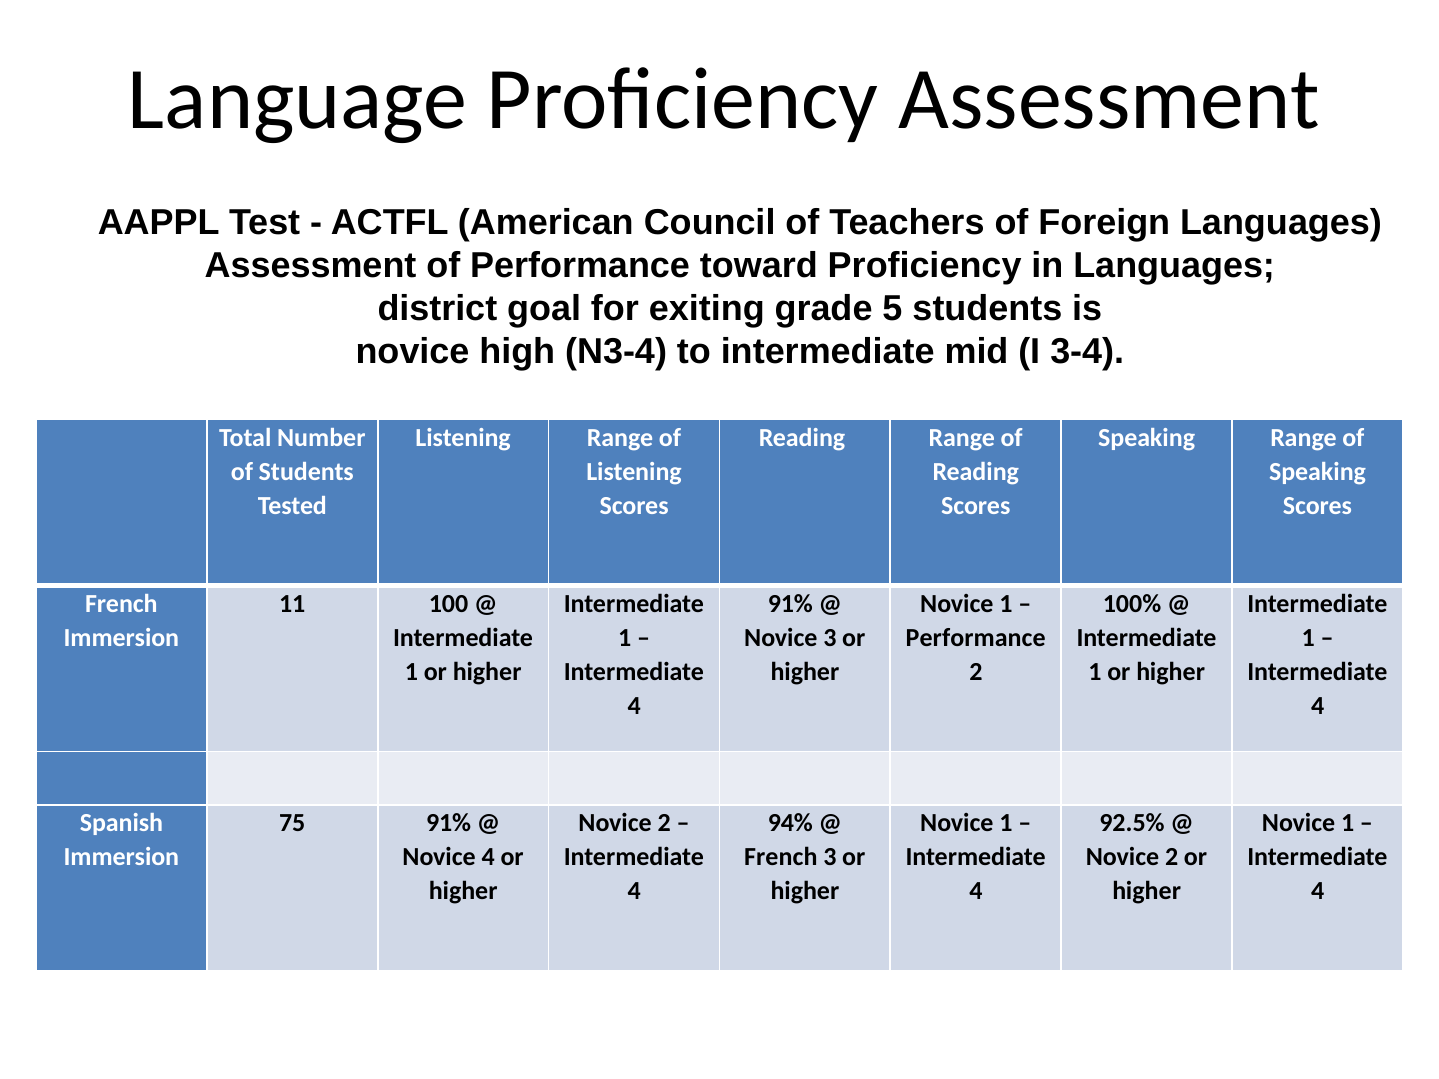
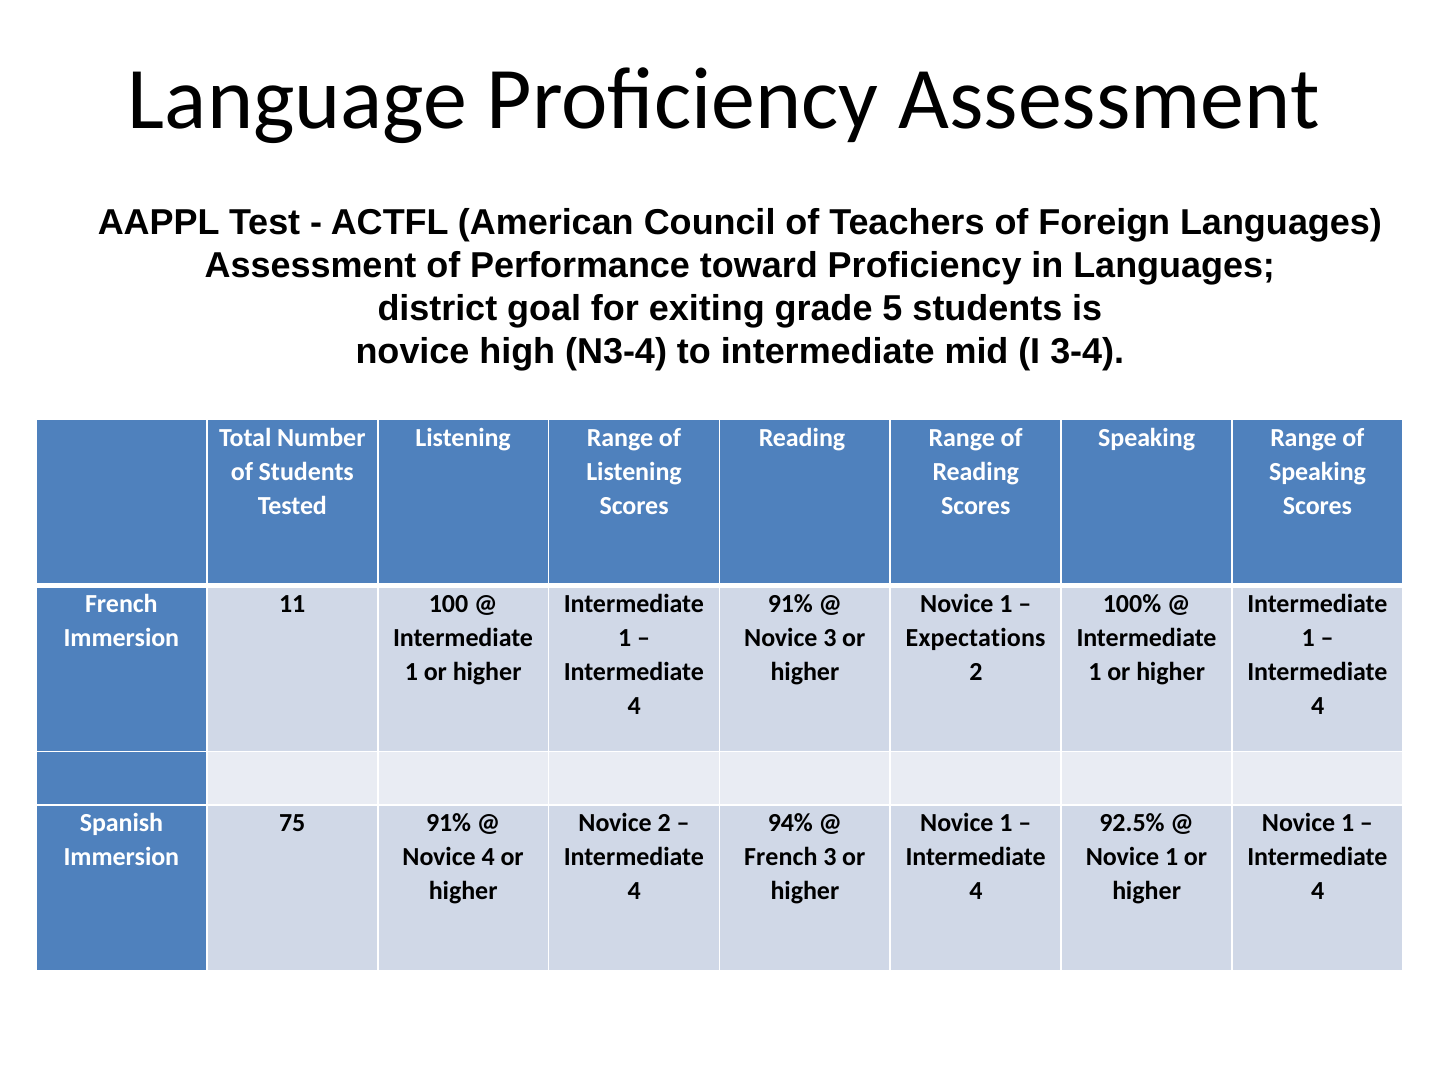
Performance: Performance -> Expectations (976, 638)
2: 2 -> 1 (1172, 857)
